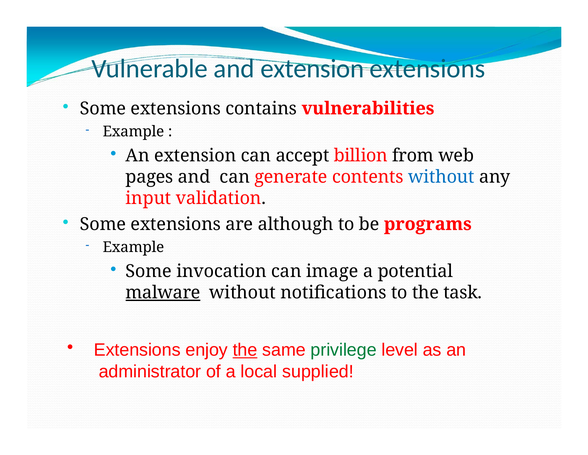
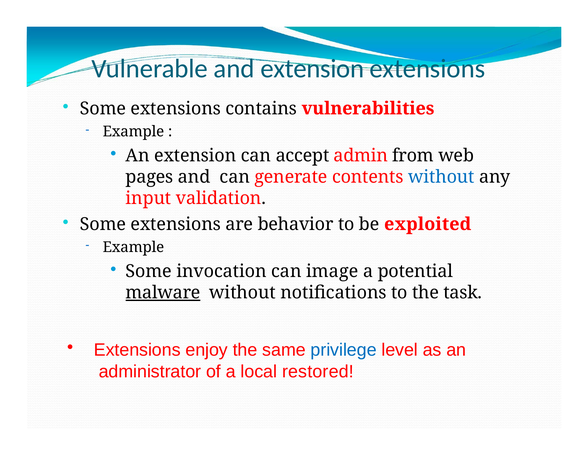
billion: billion -> admin (361, 155)
although: although -> behavior (296, 224)
programs: programs -> exploited (428, 224)
the underline: present -> none (245, 350)
privilege colour: green -> blue (344, 350)
supplied: supplied -> restored (318, 371)
